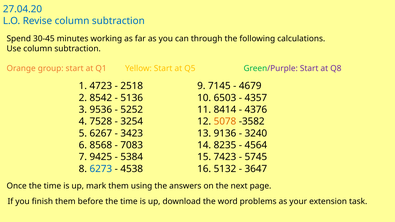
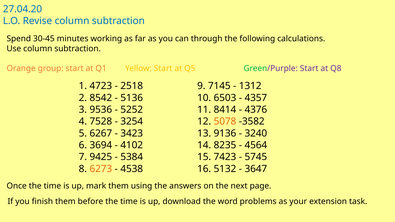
4679: 4679 -> 1312 (250, 86)
8568: 8568 -> 3694 (101, 145)
7083: 7083 -> 4102 (132, 145)
6273 colour: blue -> orange (101, 169)
